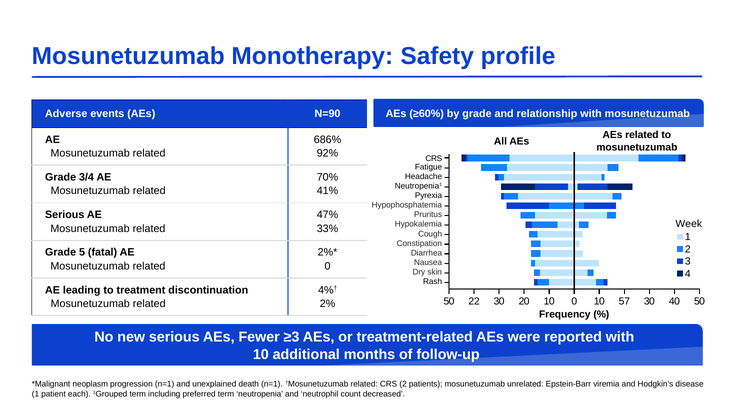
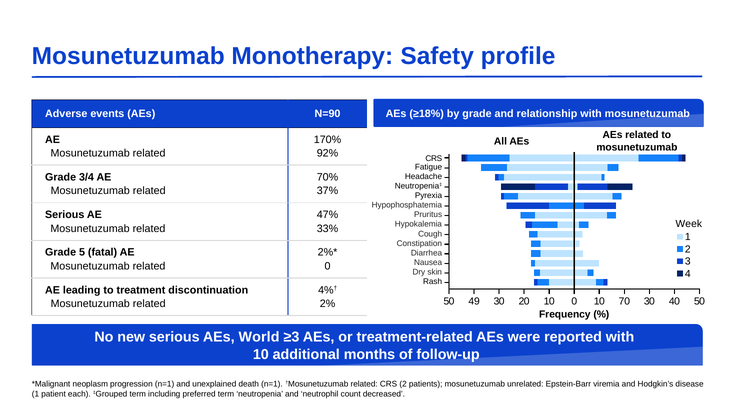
≥60%: ≥60% -> ≥18% (427, 114)
686%: 686% -> 170% (327, 140)
41%: 41% -> 37% (327, 191)
22: 22 -> 49 (474, 301)
57: 57 -> 70 (624, 301)
Fewer: Fewer -> World (259, 337)
